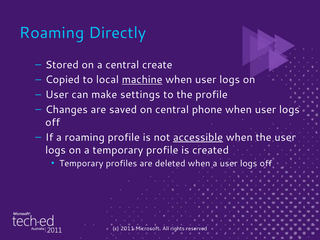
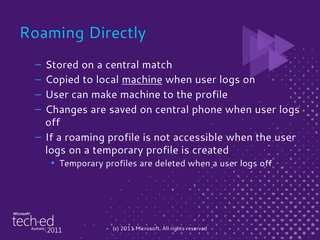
create: create -> match (157, 65)
make settings: settings -> machine (140, 95)
accessible underline: present -> none (198, 137)
